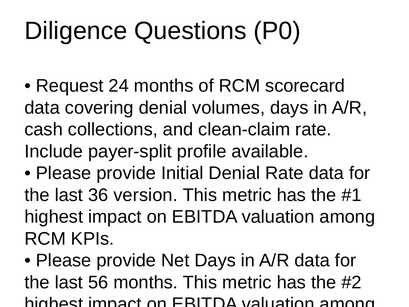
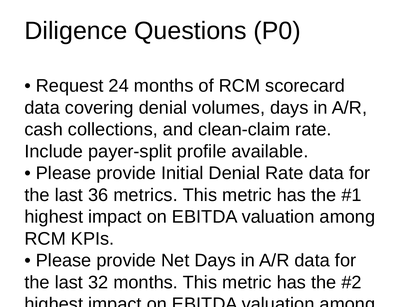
version: version -> metrics (146, 195)
56: 56 -> 32 (98, 282)
